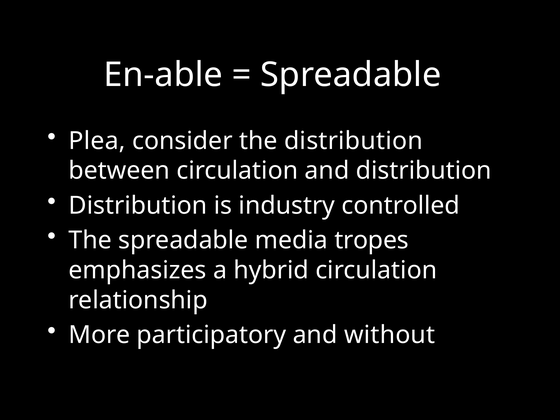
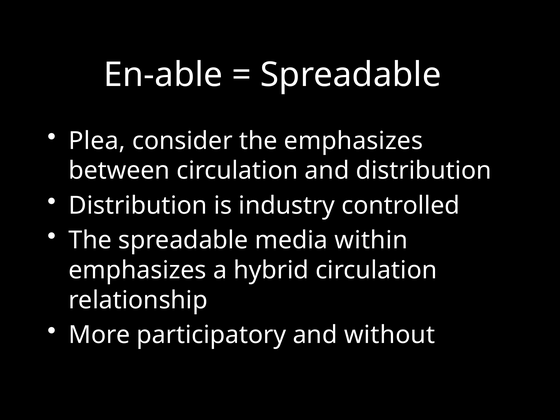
the distribution: distribution -> emphasizes (353, 141)
tropes: tropes -> within (371, 240)
